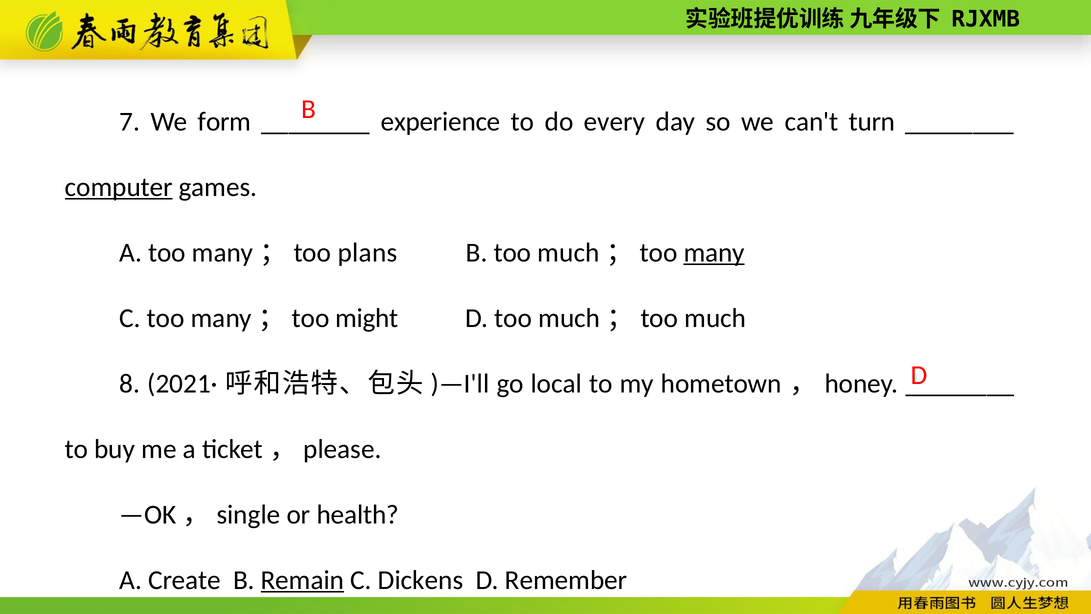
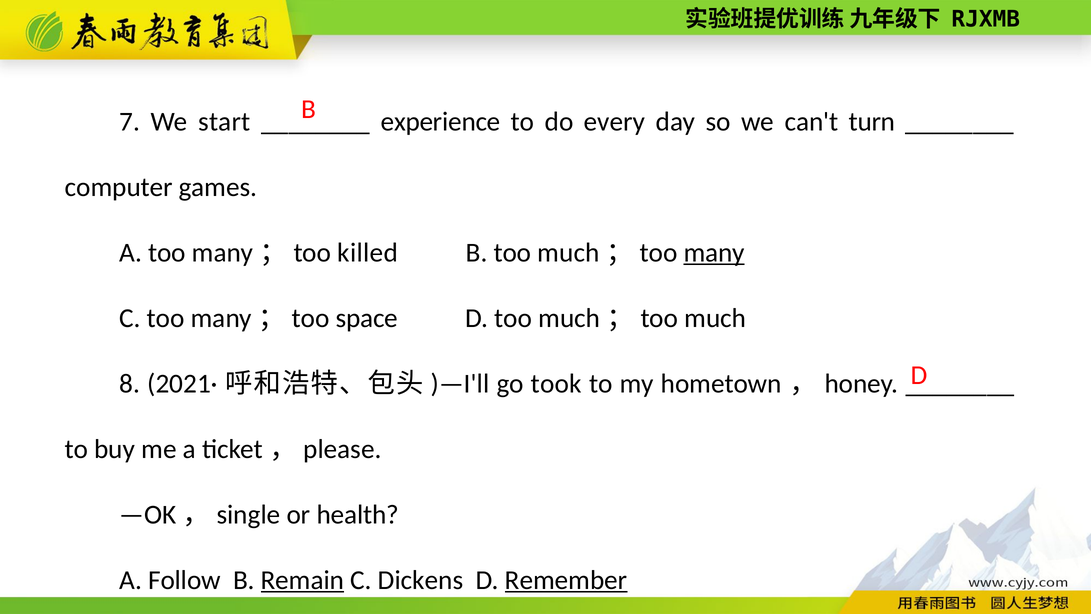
form: form -> start (224, 122)
computer underline: present -> none (119, 187)
plans: plans -> killed (368, 252)
might: might -> space (367, 318)
local: local -> took (556, 383)
Create: Create -> Follow (184, 580)
Remember underline: none -> present (566, 580)
